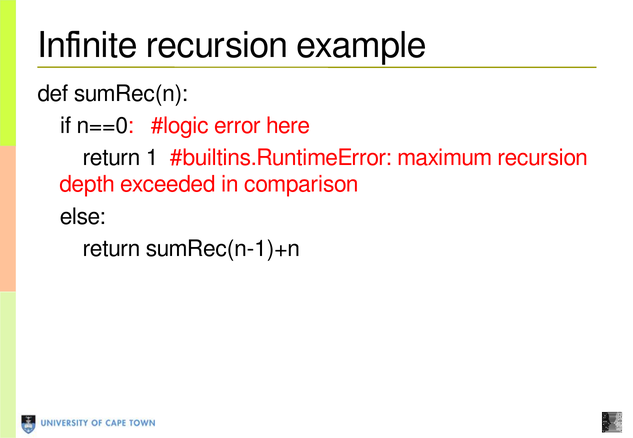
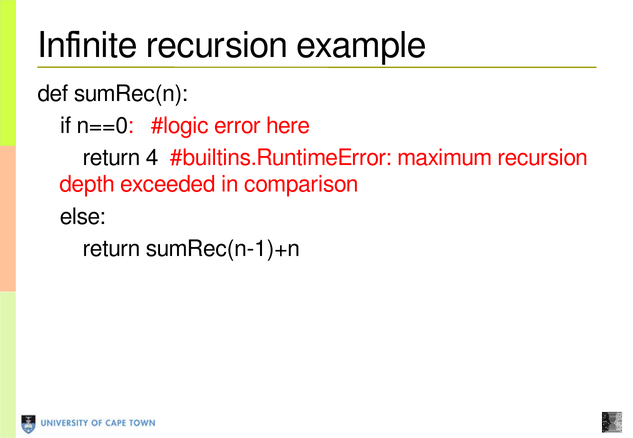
1: 1 -> 4 (152, 158)
